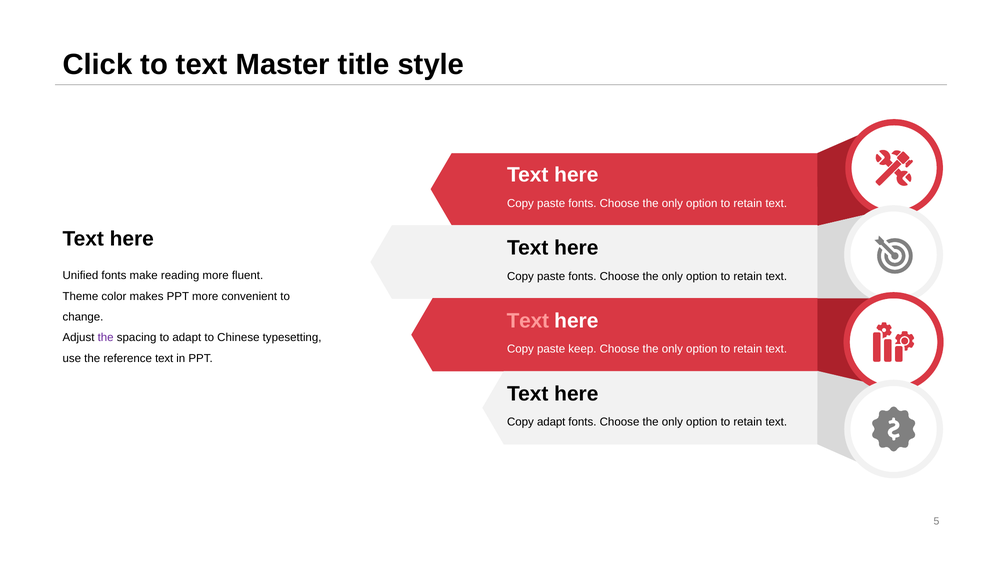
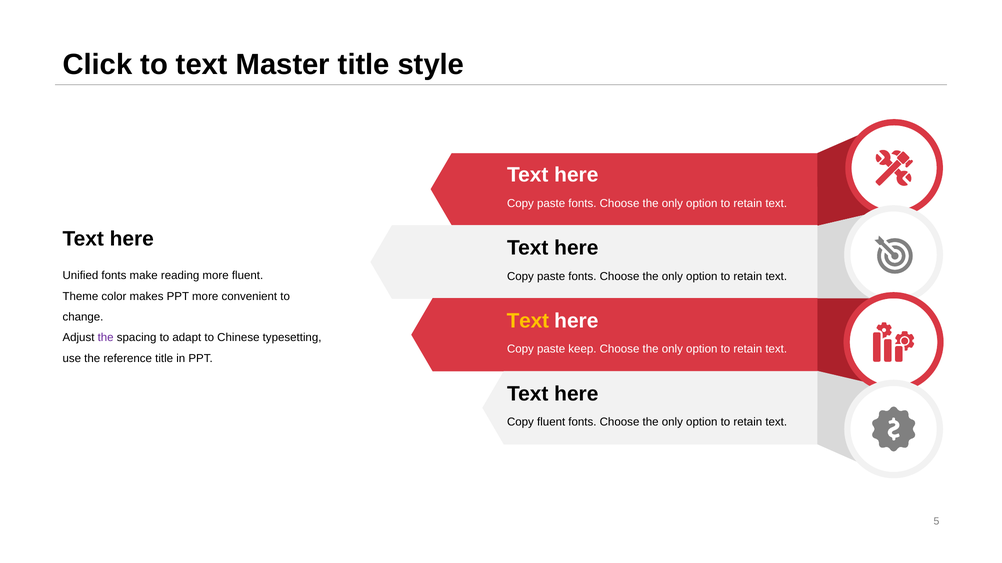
Text colour: pink -> yellow (528, 321)
reference text: text -> title (164, 359)
Copy adapt: adapt -> fluent (551, 422)
